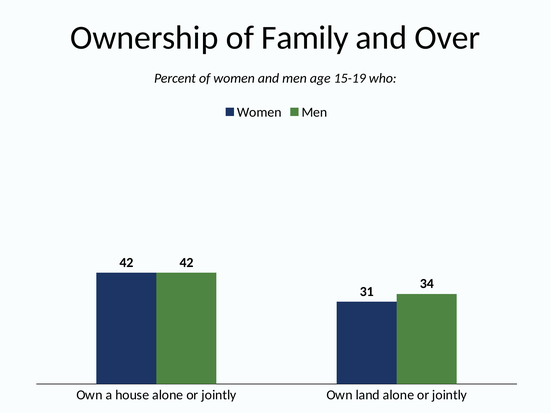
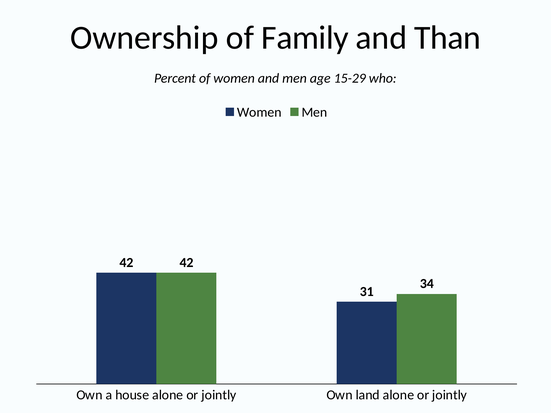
Over: Over -> Than (448, 38)
15-19: 15-19 -> 15-29 (350, 78)
